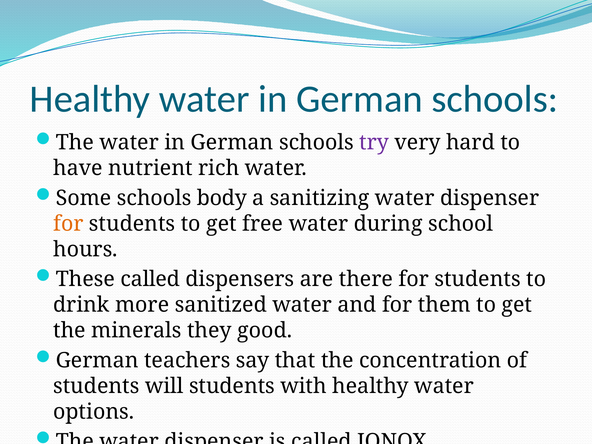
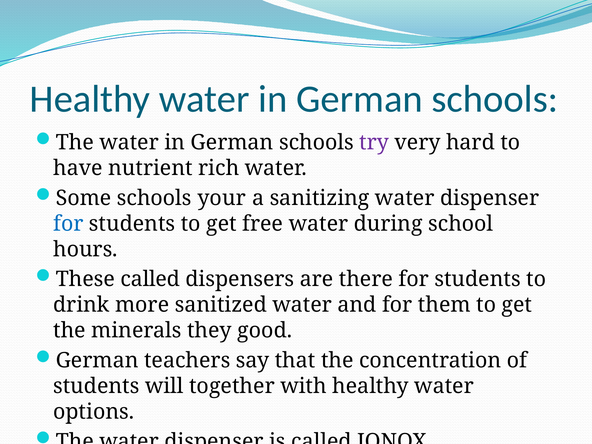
body: body -> your (222, 198)
for colour: orange -> blue (68, 224)
will students: students -> together (232, 386)
